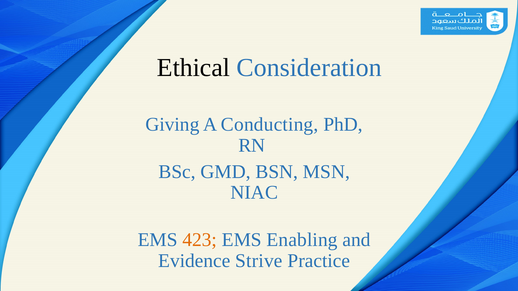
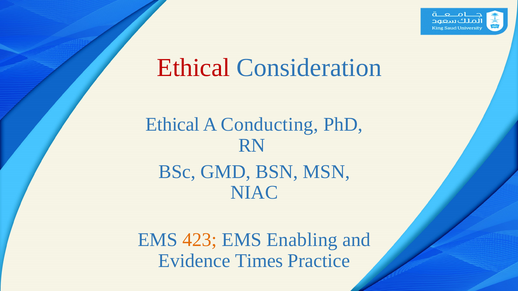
Ethical colour: black -> red (193, 68)
Giving: Giving -> Ethical (173, 124)
Strive: Strive -> Times (259, 261)
